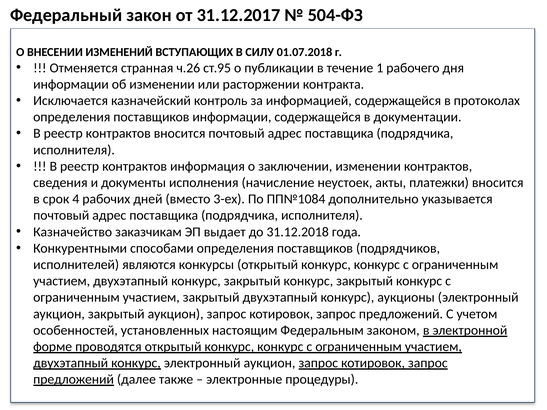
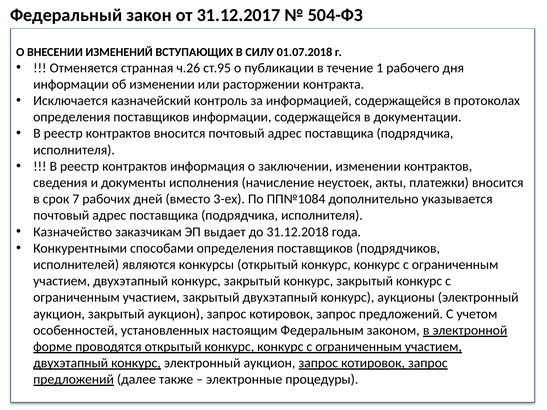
4: 4 -> 7 (76, 199)
